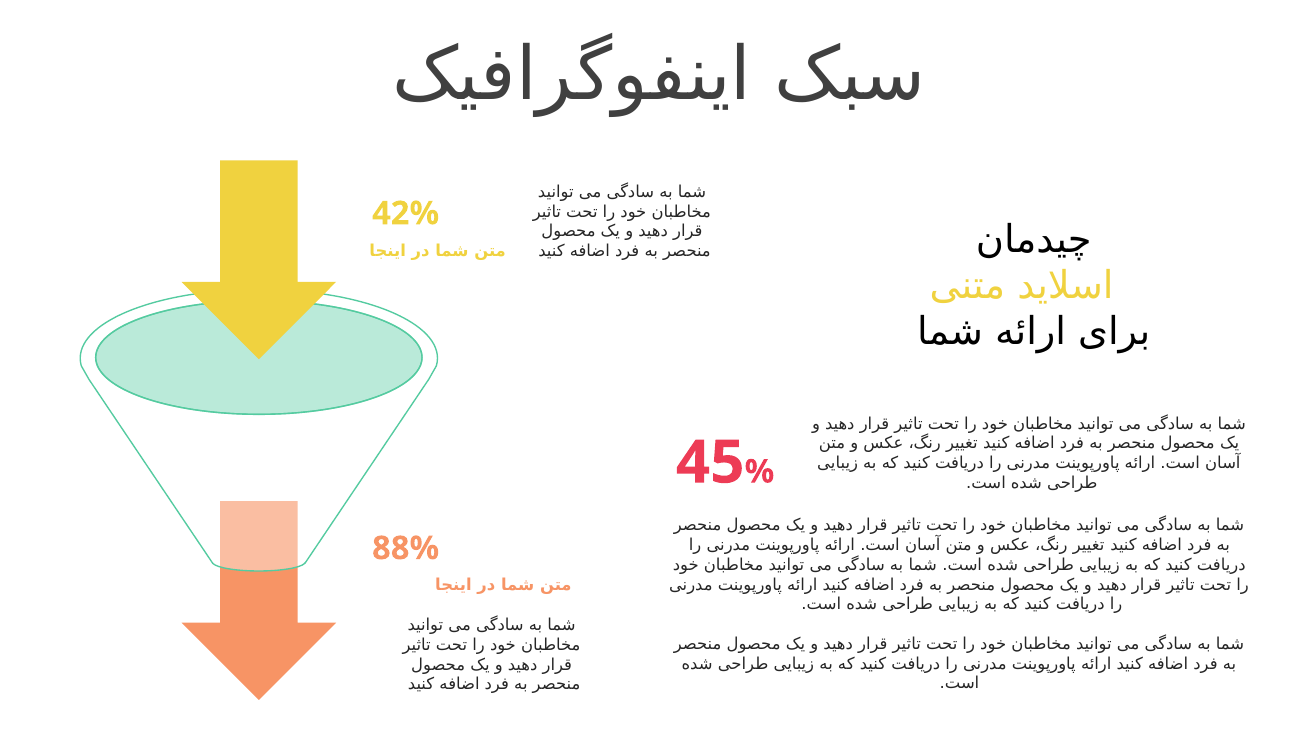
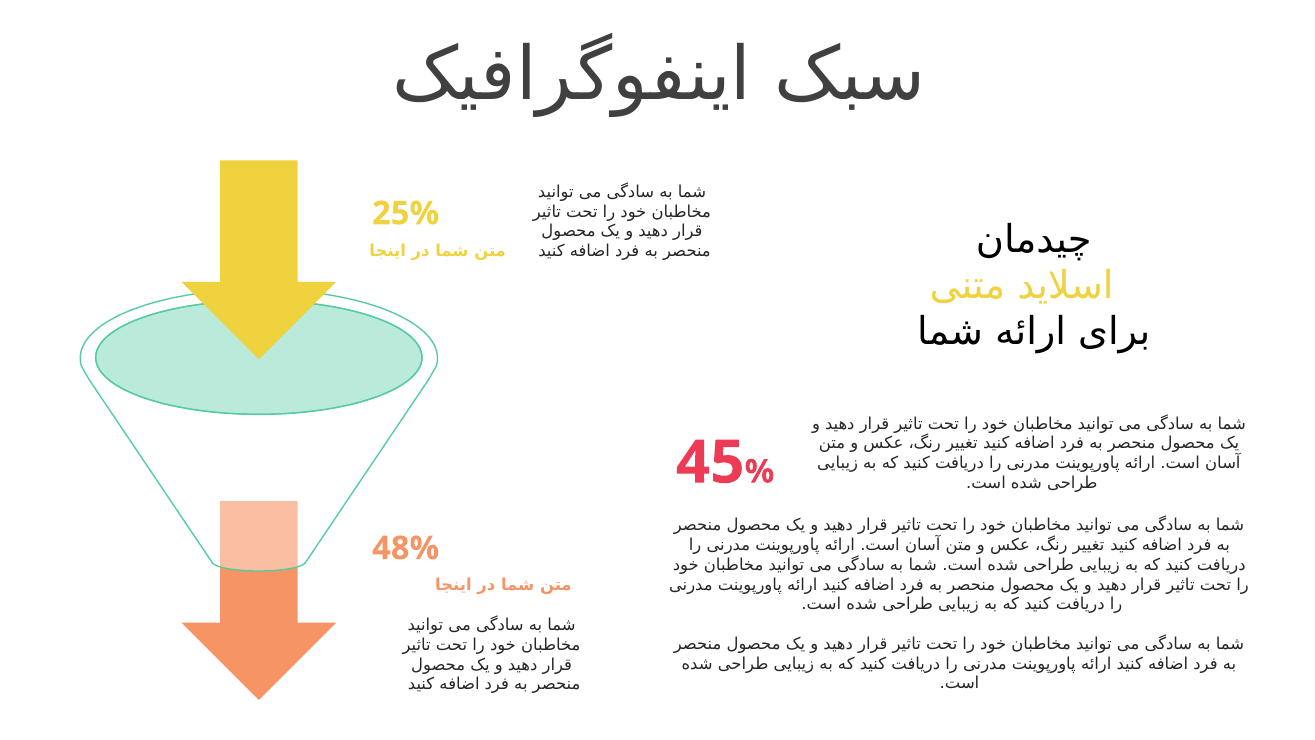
42%: 42% -> 25% (406, 213)
88%: 88% -> 48% (406, 548)
